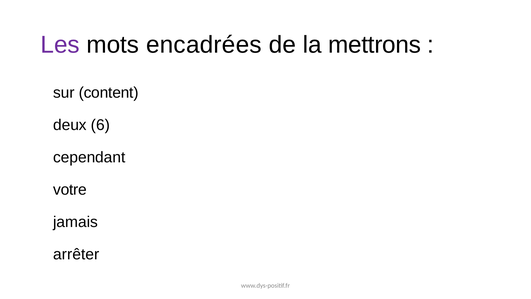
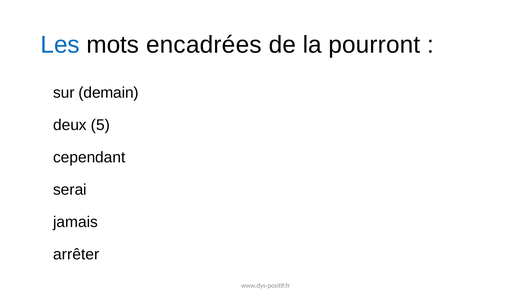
Les colour: purple -> blue (60, 45)
mettrons: mettrons -> pourront (374, 45)
content: content -> demain (109, 93)
6: 6 -> 5 (100, 125)
votre: votre -> serai (70, 190)
